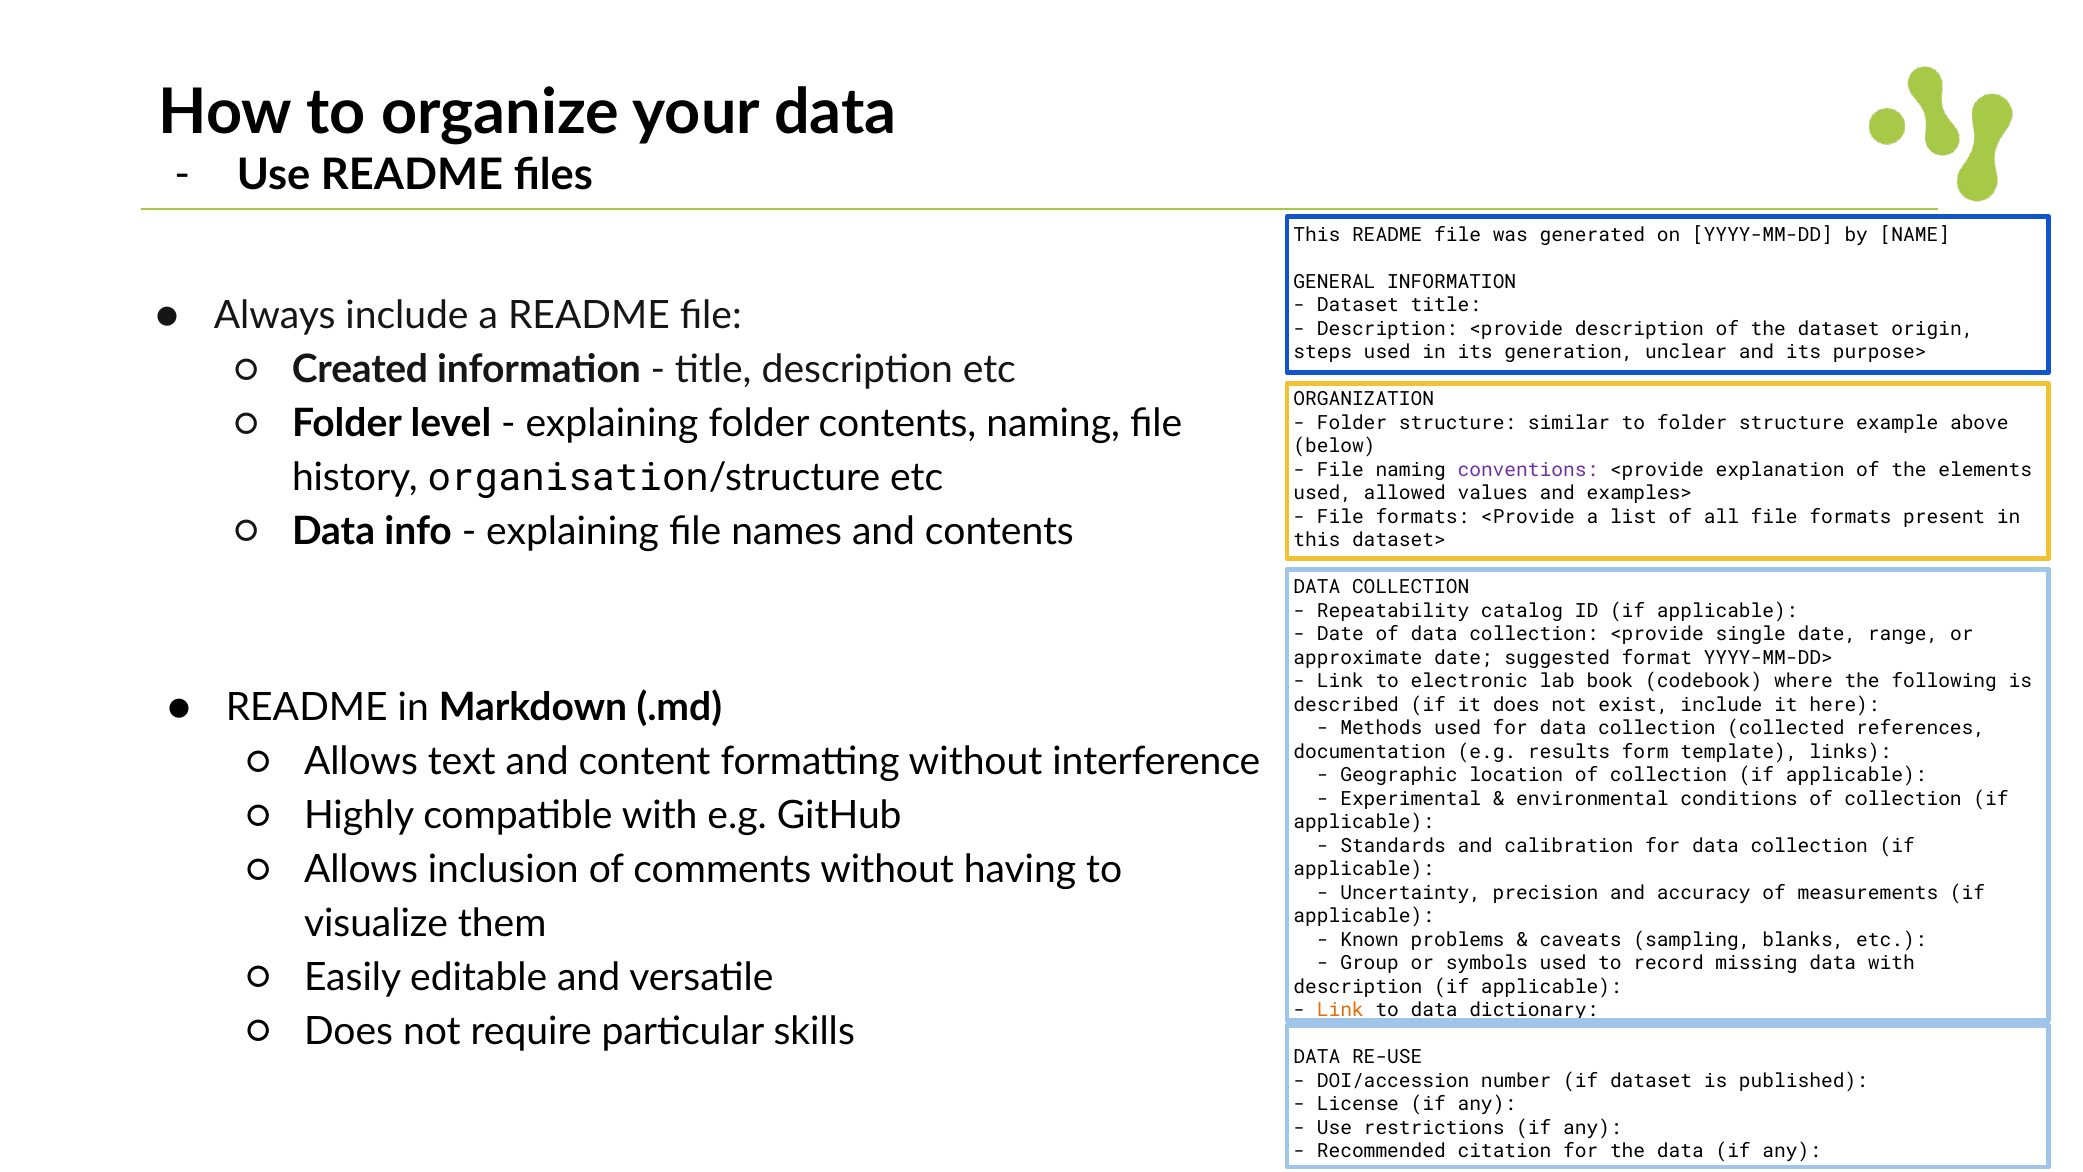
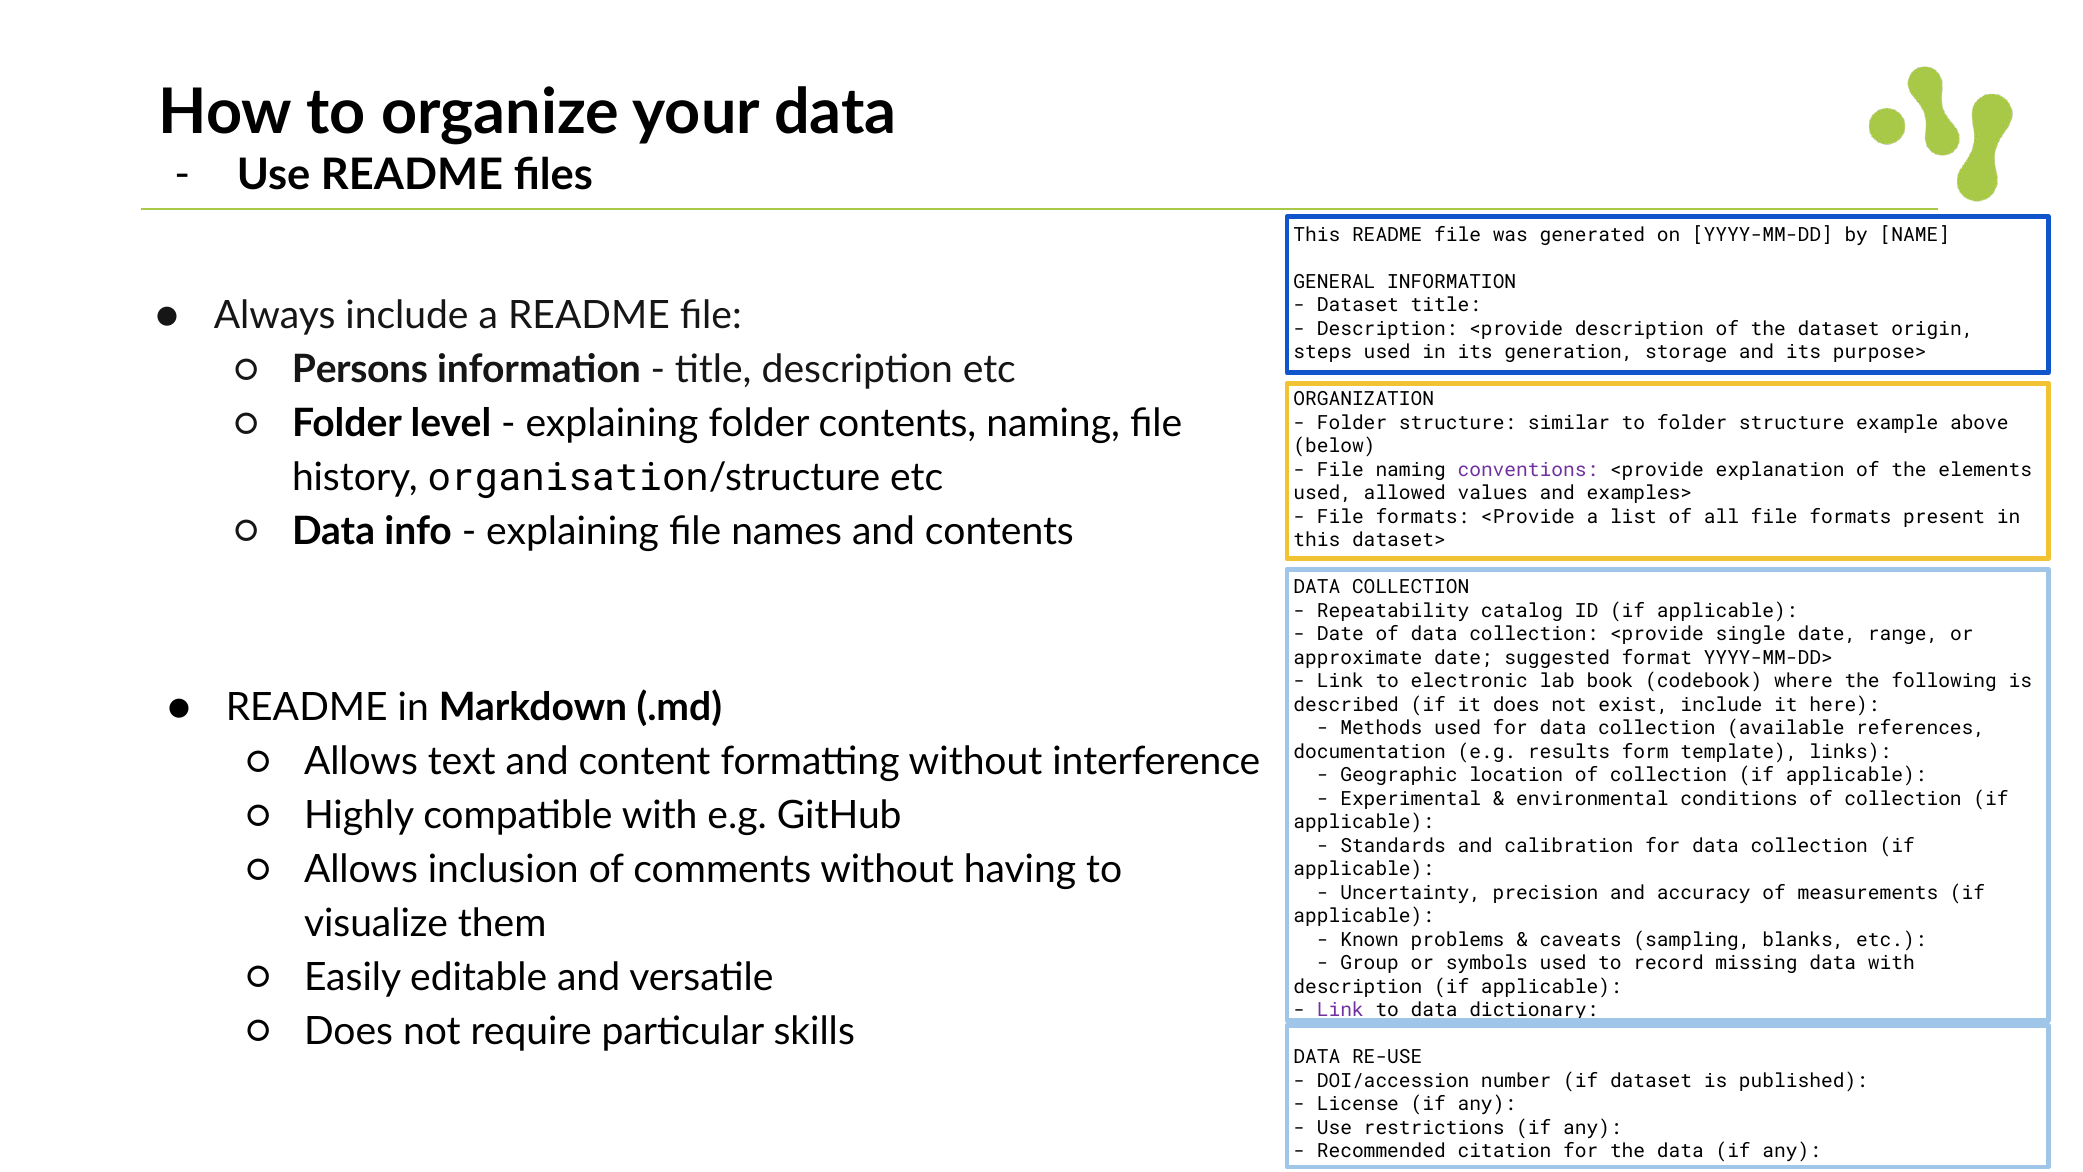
unclear: unclear -> storage (1686, 352)
Created: Created -> Persons (360, 370)
collected: collected -> available (1786, 728)
Link colour: orange -> purple (1340, 1010)
